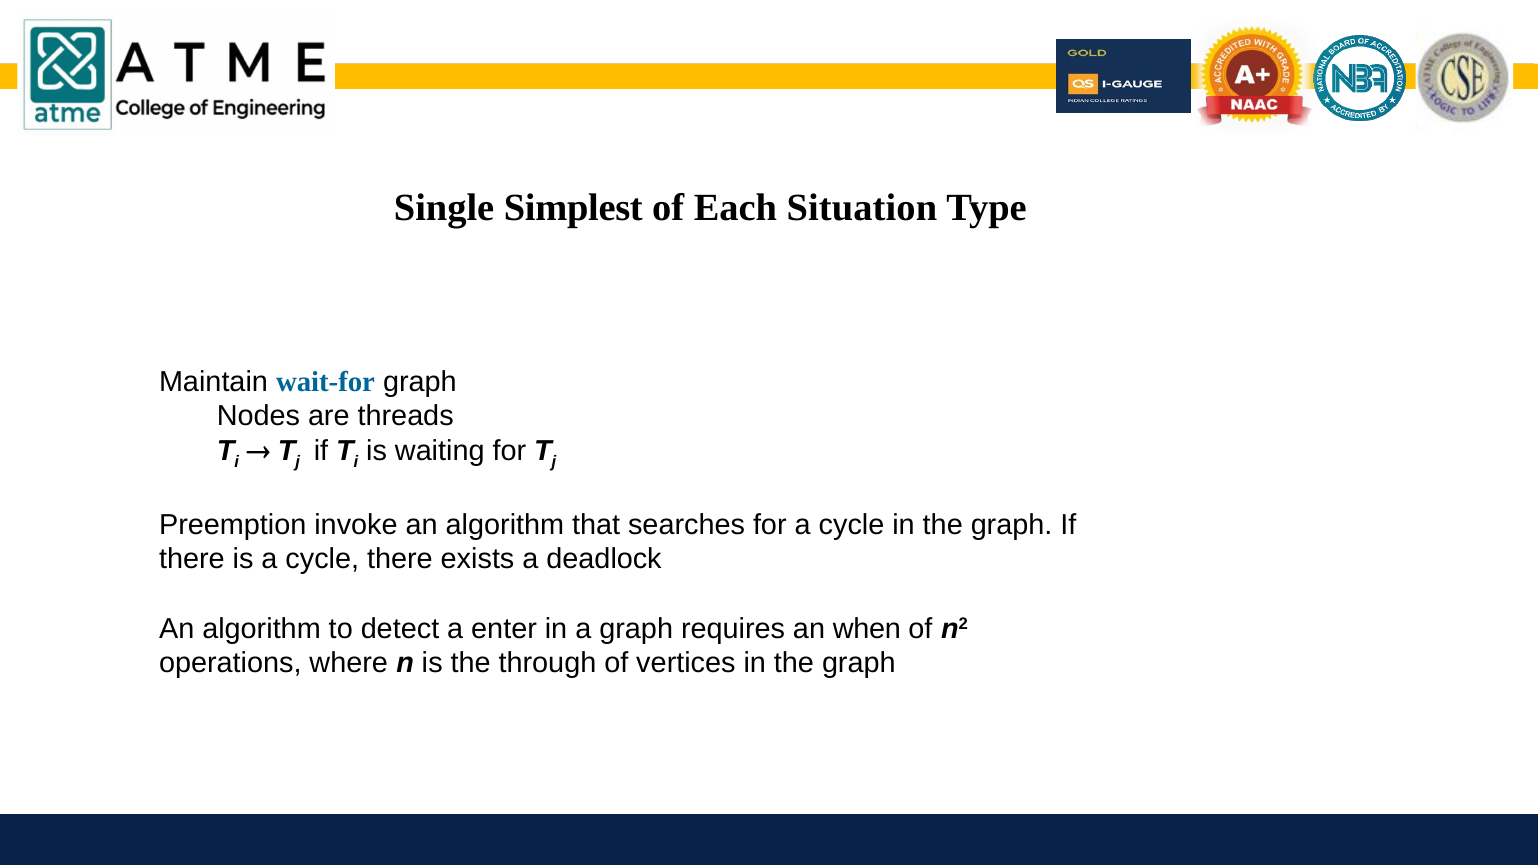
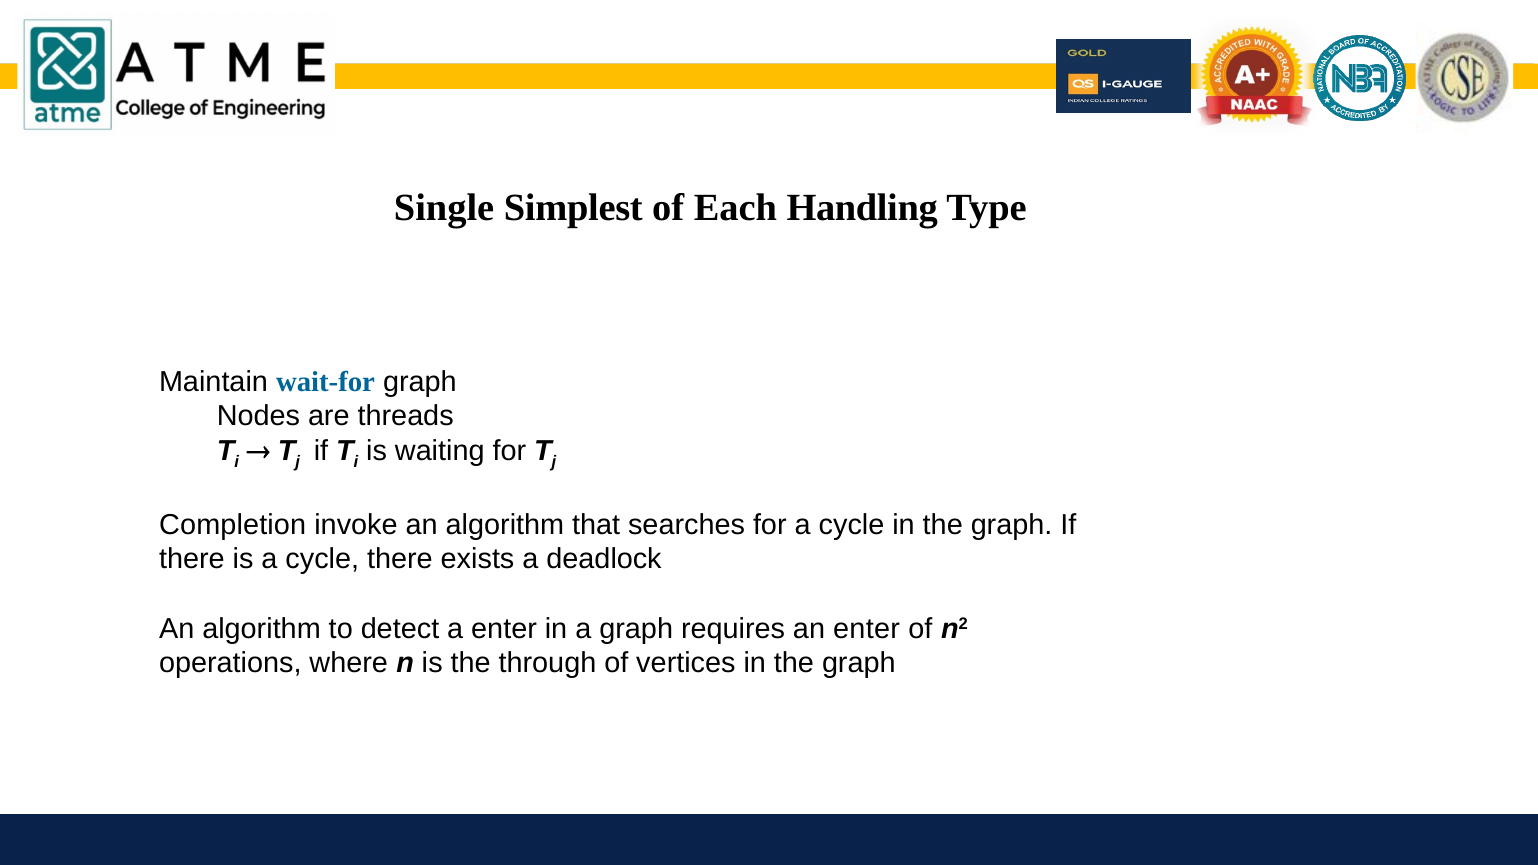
Situation: Situation -> Handling (862, 208)
Preemption: Preemption -> Completion (233, 525)
an when: when -> enter (867, 629)
